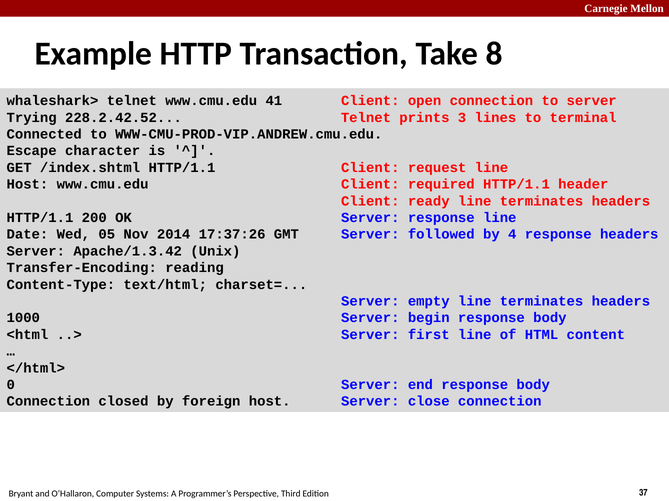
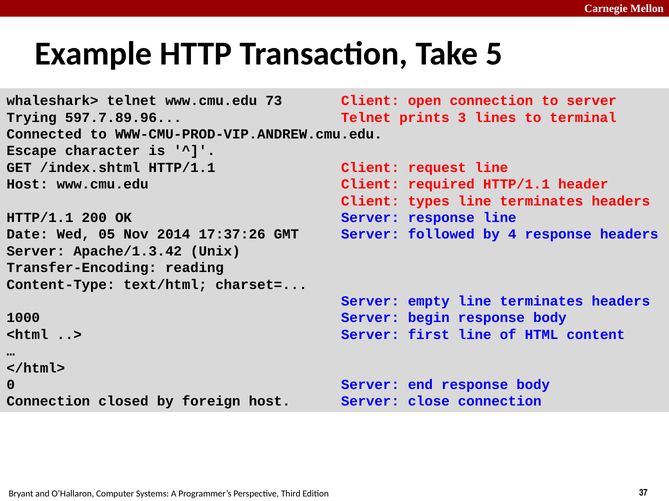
8: 8 -> 5 (494, 54)
41: 41 -> 73 (274, 101)
228.2.42.52: 228.2.42.52 -> 597.7.89.96 (124, 118)
ready: ready -> types (429, 201)
